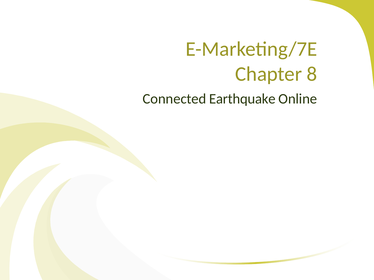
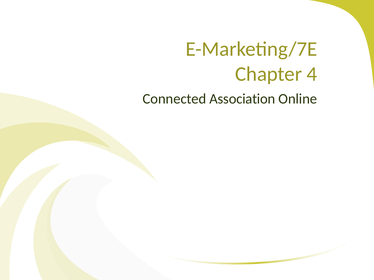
8: 8 -> 4 (312, 74)
Earthquake: Earthquake -> Association (242, 99)
